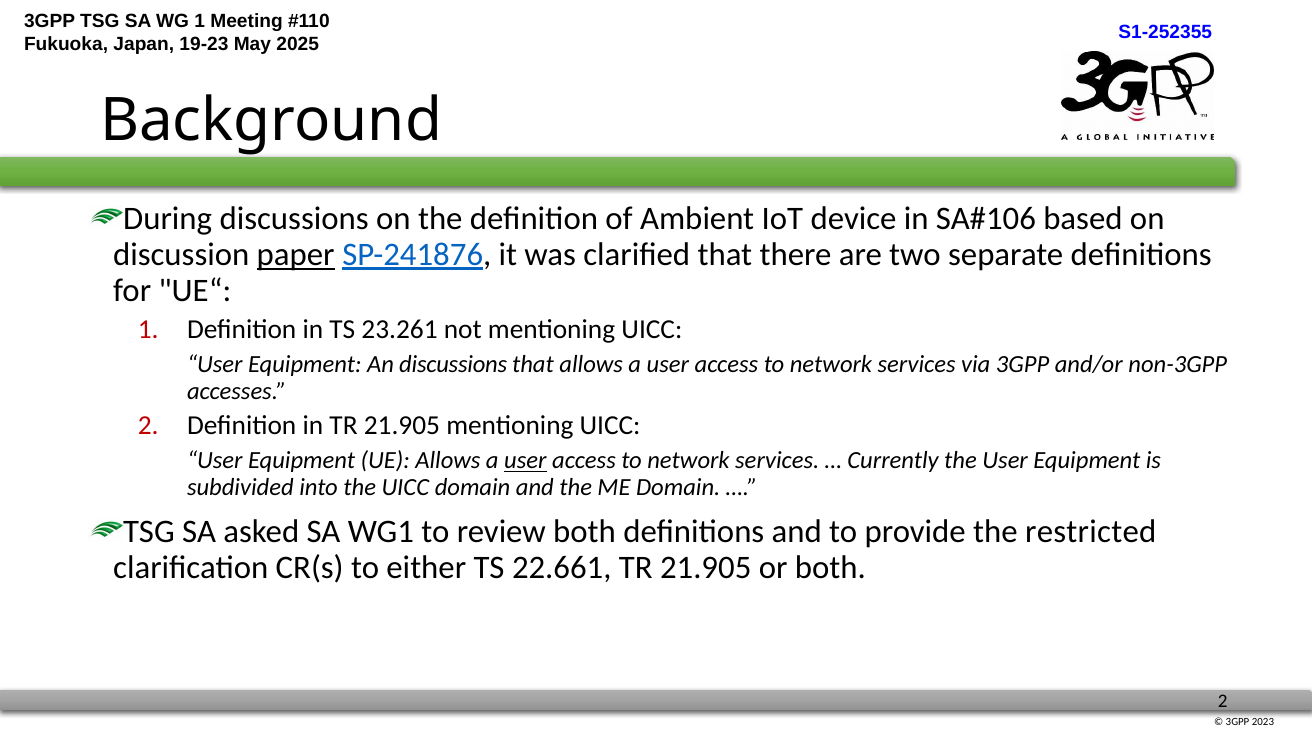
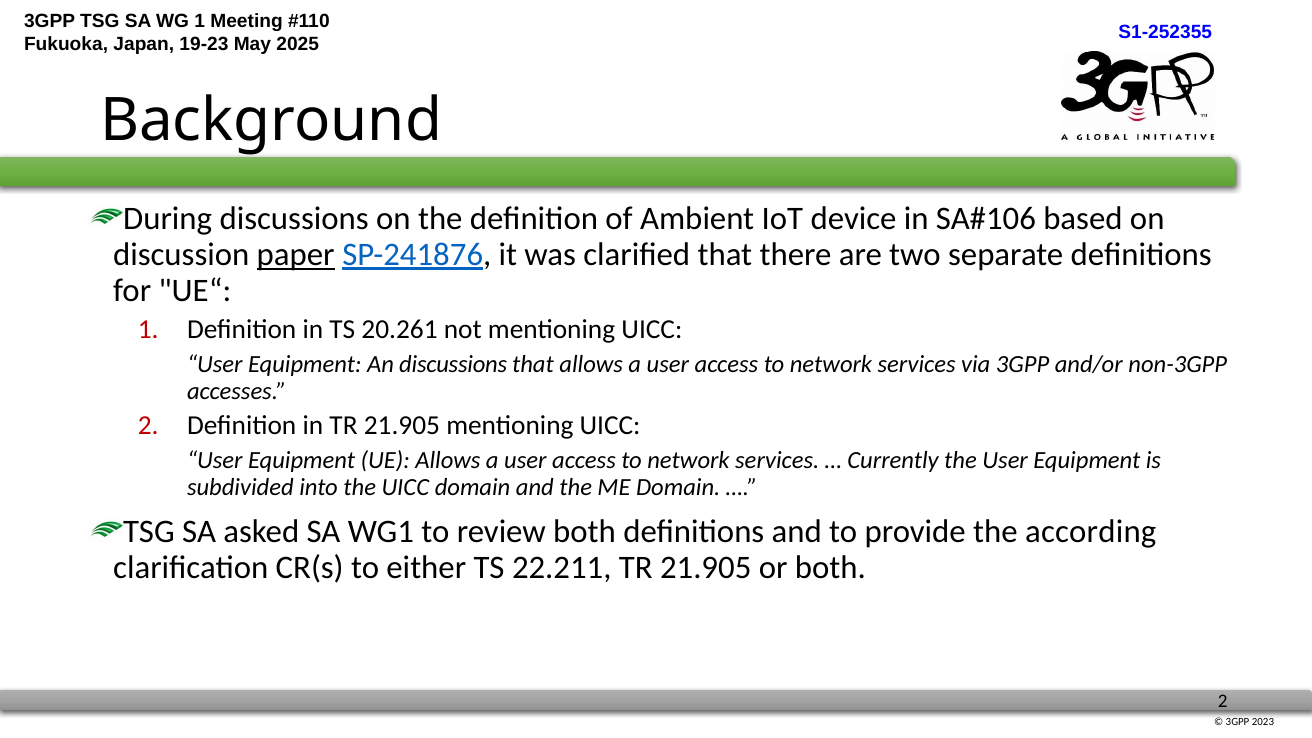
23.261: 23.261 -> 20.261 (400, 330)
user underline: present -> none (525, 461)
restricted: restricted -> according (1091, 532)
22.661: 22.661 -> 22.211 (562, 567)
